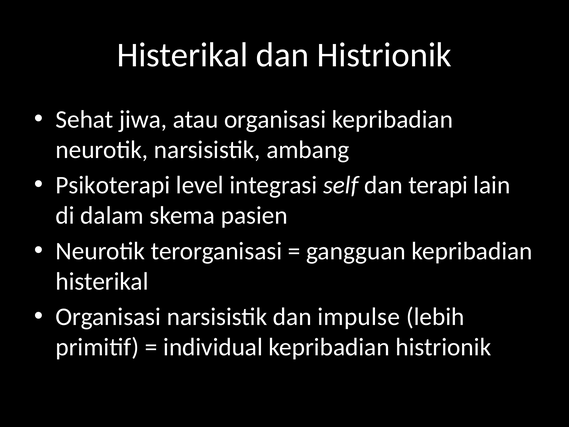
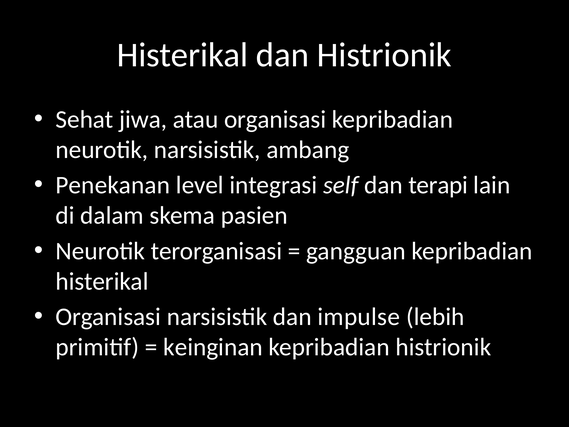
Psikoterapi: Psikoterapi -> Penekanan (113, 185)
individual: individual -> keinginan (213, 347)
